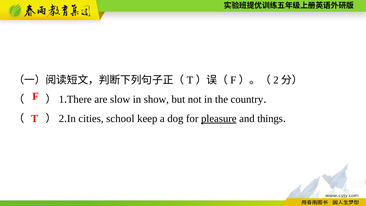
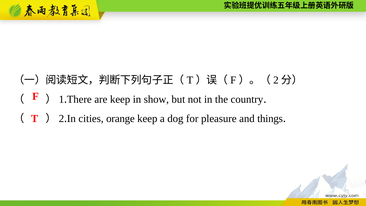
are slow: slow -> keep (120, 99)
school: school -> orange (120, 118)
pleasure underline: present -> none (219, 118)
